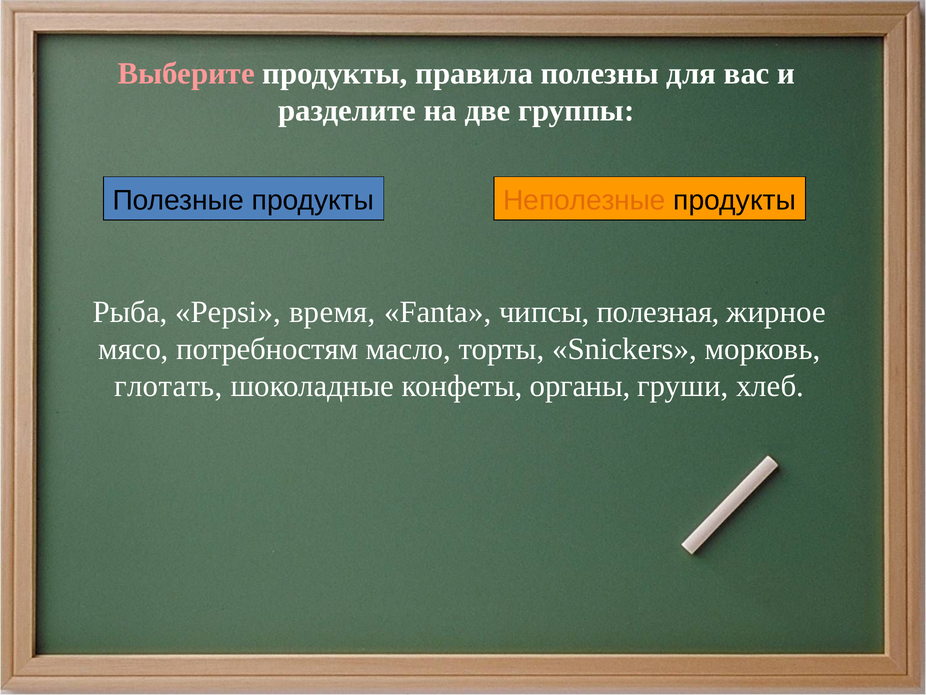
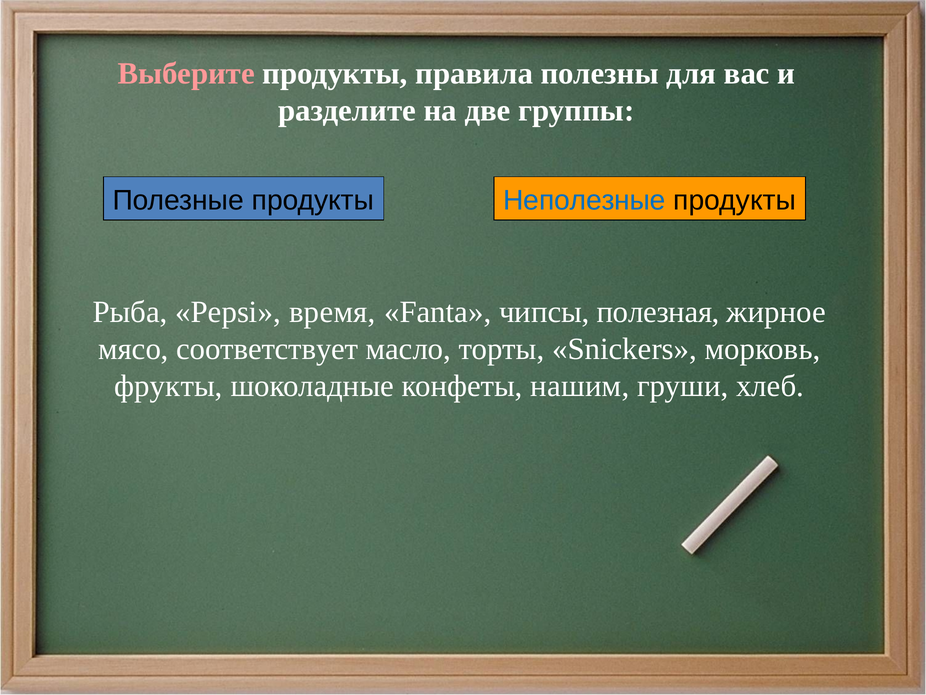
Неполезные colour: orange -> blue (584, 200)
потребностям: потребностям -> соответствует (267, 349)
глотать: глотать -> фрукты (168, 386)
органы: органы -> нашим (580, 386)
